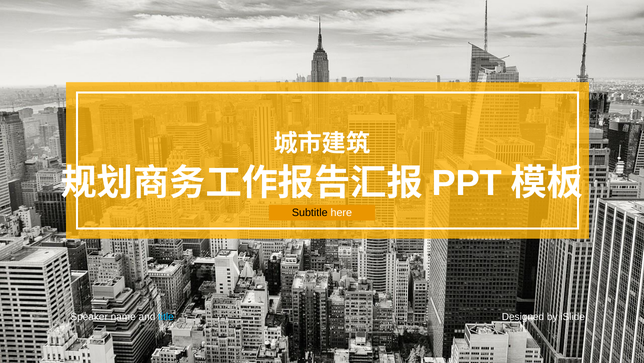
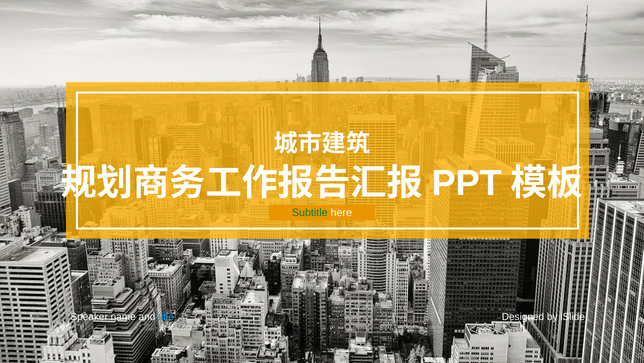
Subtitle colour: black -> green (310, 212)
